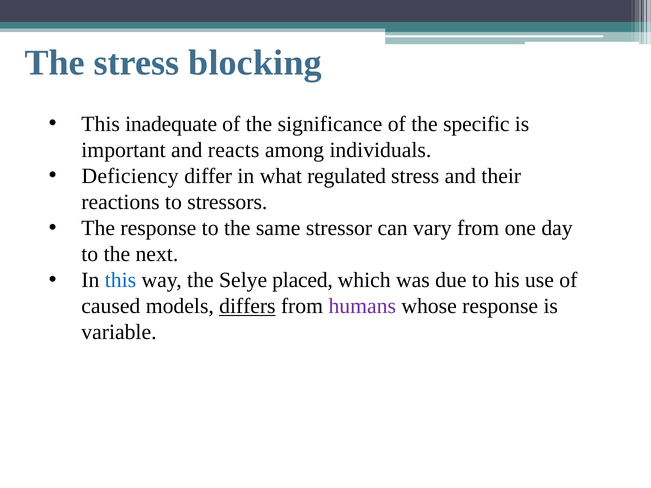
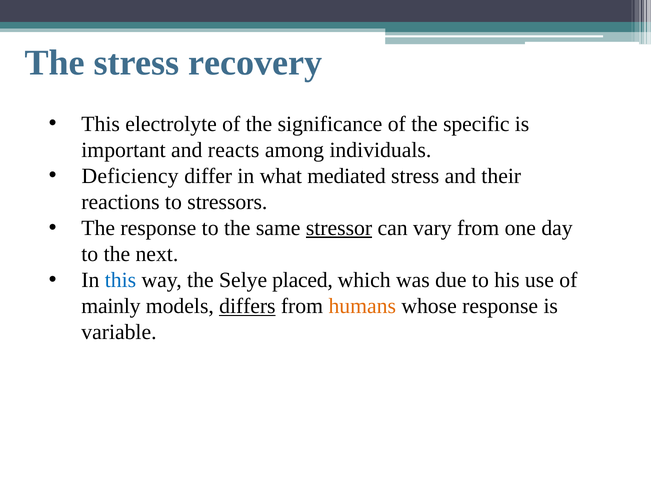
blocking: blocking -> recovery (255, 63)
inadequate: inadequate -> electrolyte (171, 124)
regulated: regulated -> mediated (347, 176)
stressor underline: none -> present (339, 228)
caused: caused -> mainly (111, 306)
humans colour: purple -> orange (362, 306)
